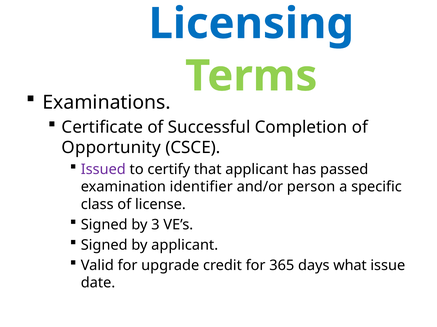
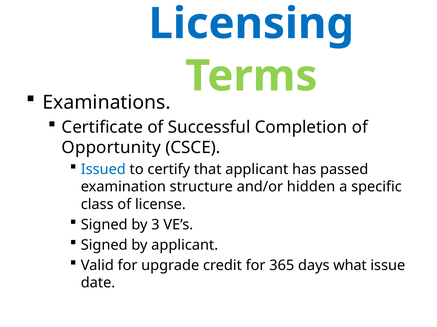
Issued colour: purple -> blue (103, 170)
identifier: identifier -> structure (201, 187)
person: person -> hidden (311, 187)
